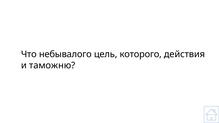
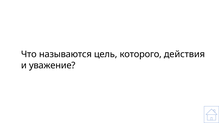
небывалого: небывалого -> называются (65, 54)
таможню: таможню -> уважение (52, 66)
